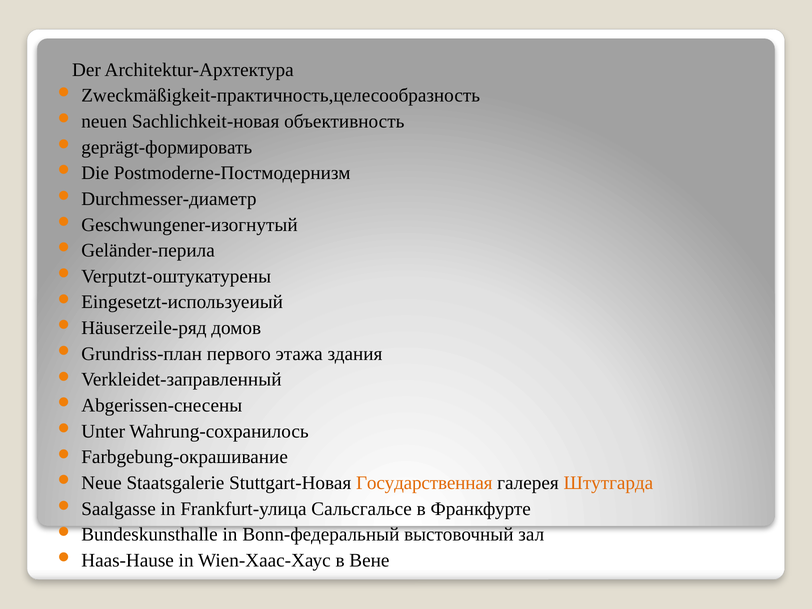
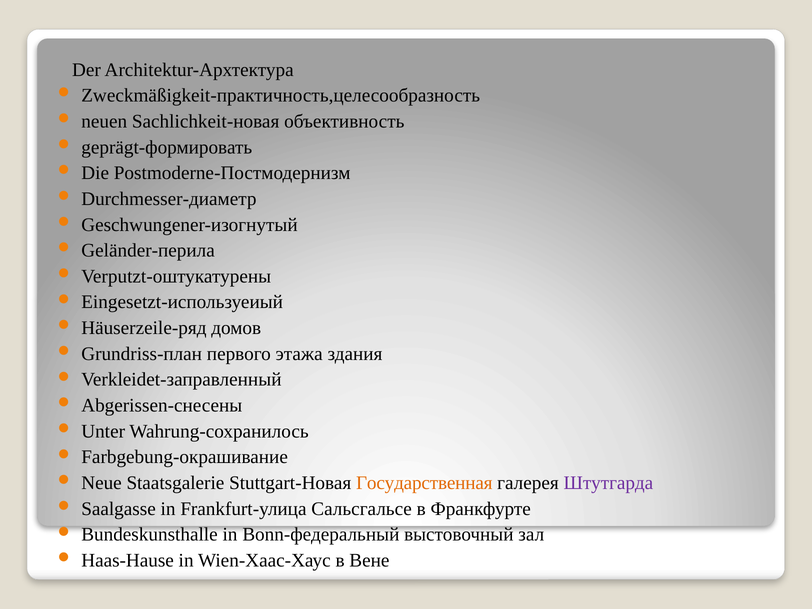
Штутгарда colour: orange -> purple (608, 483)
